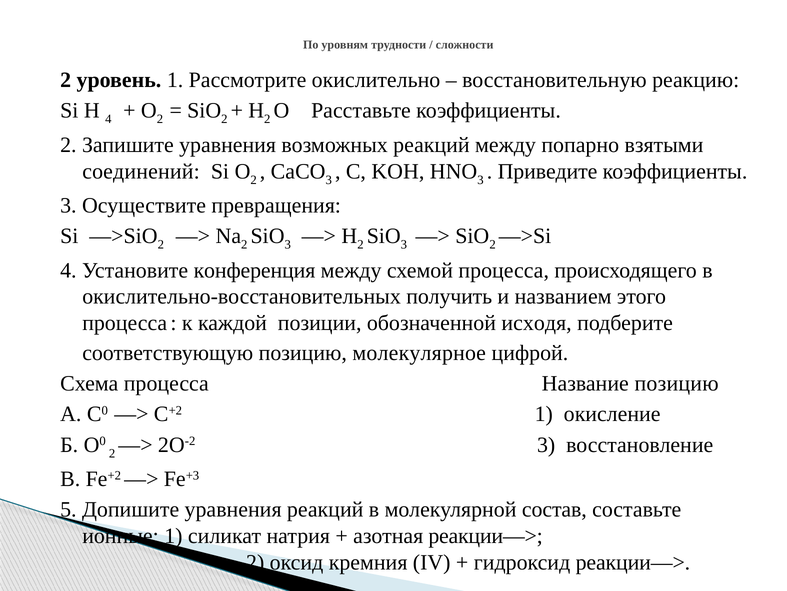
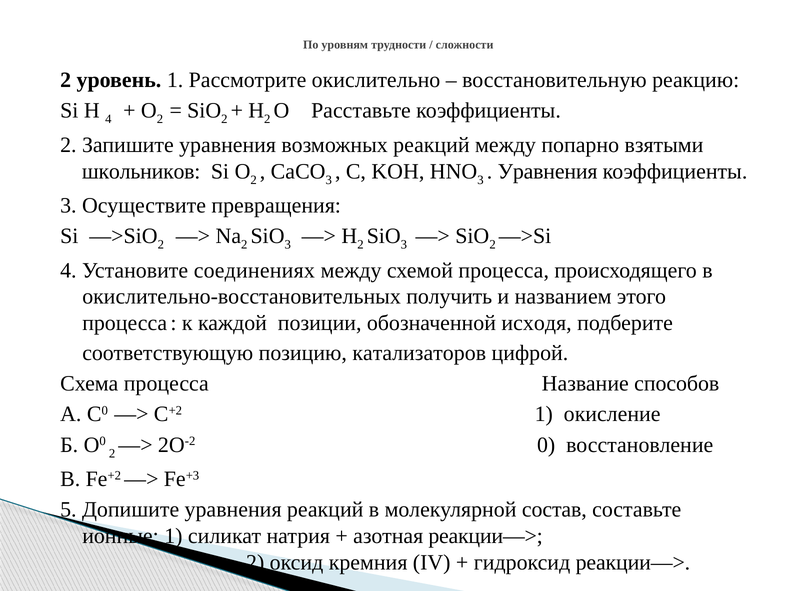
соединений: соединений -> школьников (141, 171)
Приведите: Приведите -> Уравнения (548, 171)
конференция: конференция -> соединениях (254, 270)
молекулярное: молекулярное -> катализаторов (419, 352)
Название позицию: позицию -> способов (677, 383)
2О-2 3: 3 -> 0 (546, 444)
